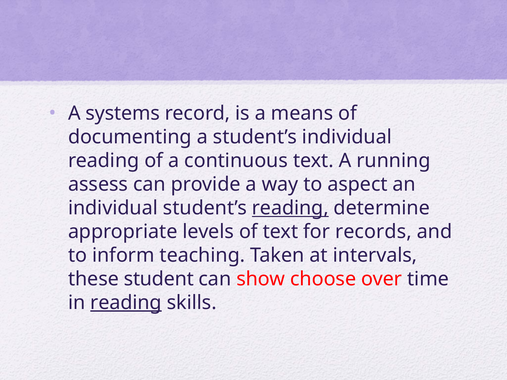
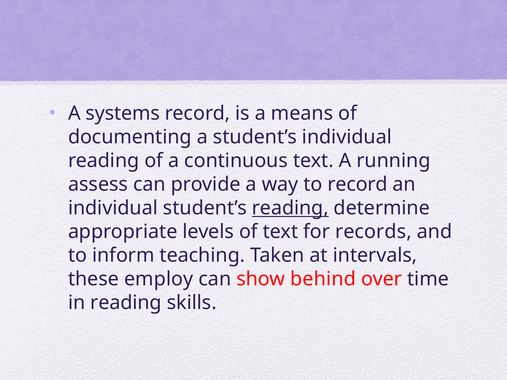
to aspect: aspect -> record (358, 184)
student: student -> employ (159, 279)
choose: choose -> behind (323, 279)
reading underline: present -> none (126, 303)
